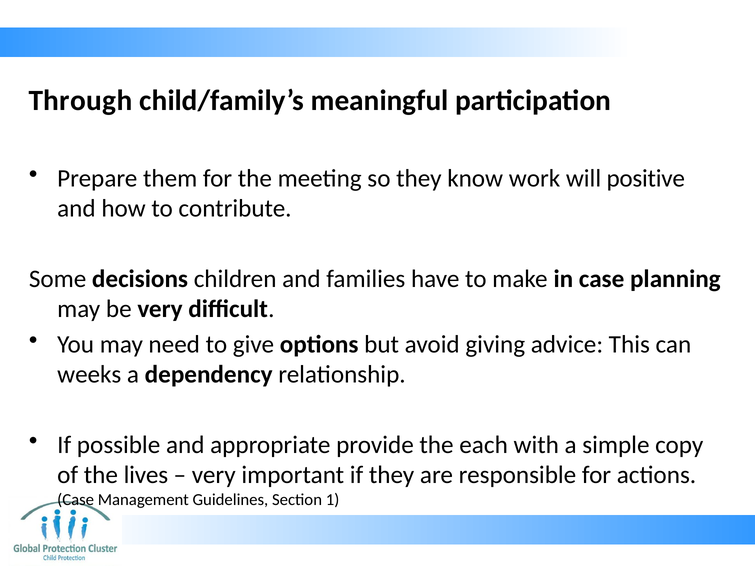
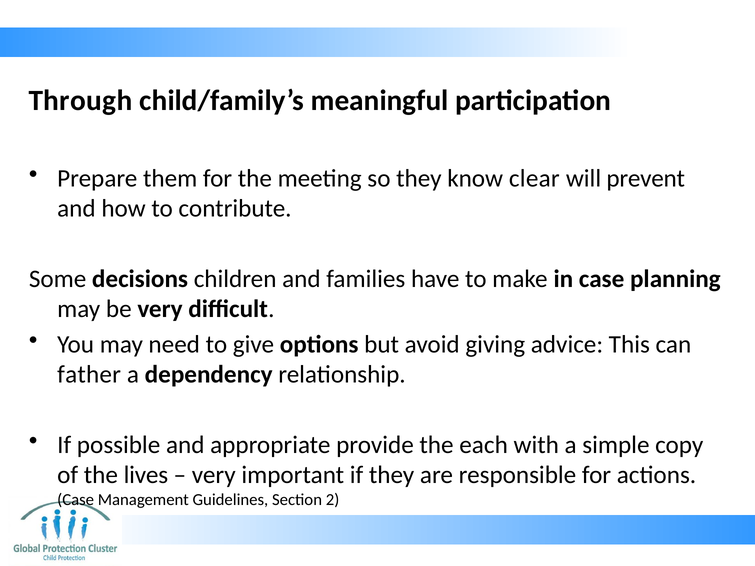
work: work -> clear (534, 178)
positive: positive -> prevent (646, 178)
weeks: weeks -> father (89, 375)
1: 1 -> 2 (333, 500)
